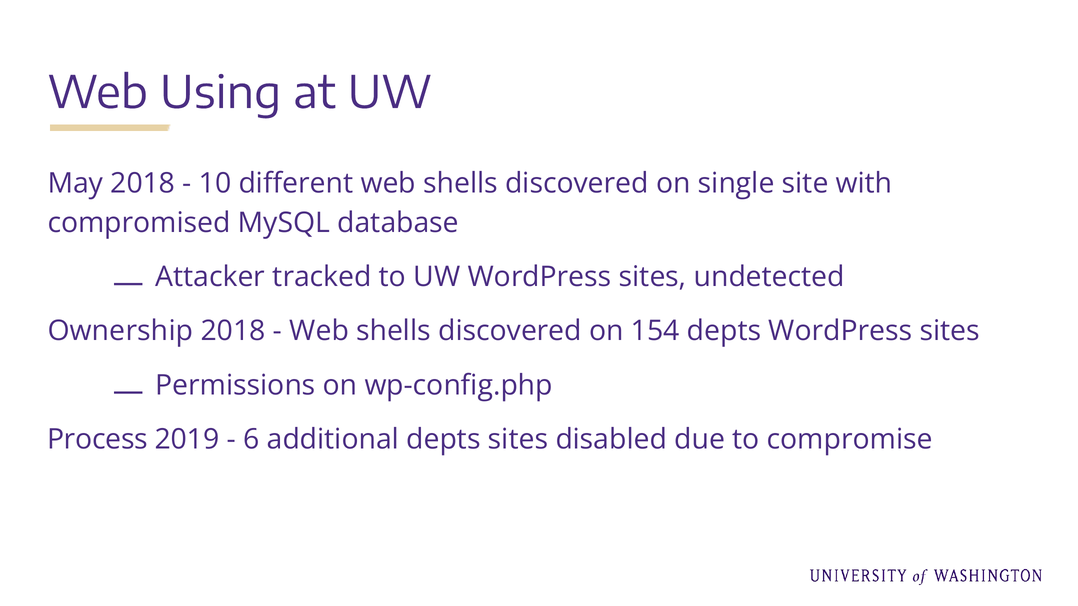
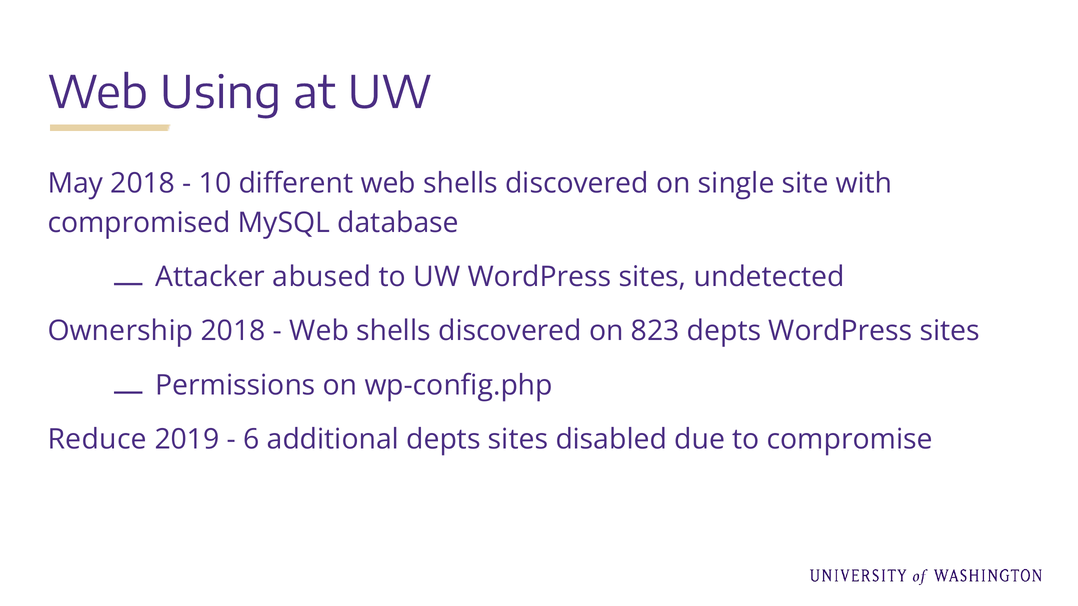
tracked: tracked -> abused (322, 277)
154: 154 -> 823 (655, 331)
Process: Process -> Reduce (97, 440)
